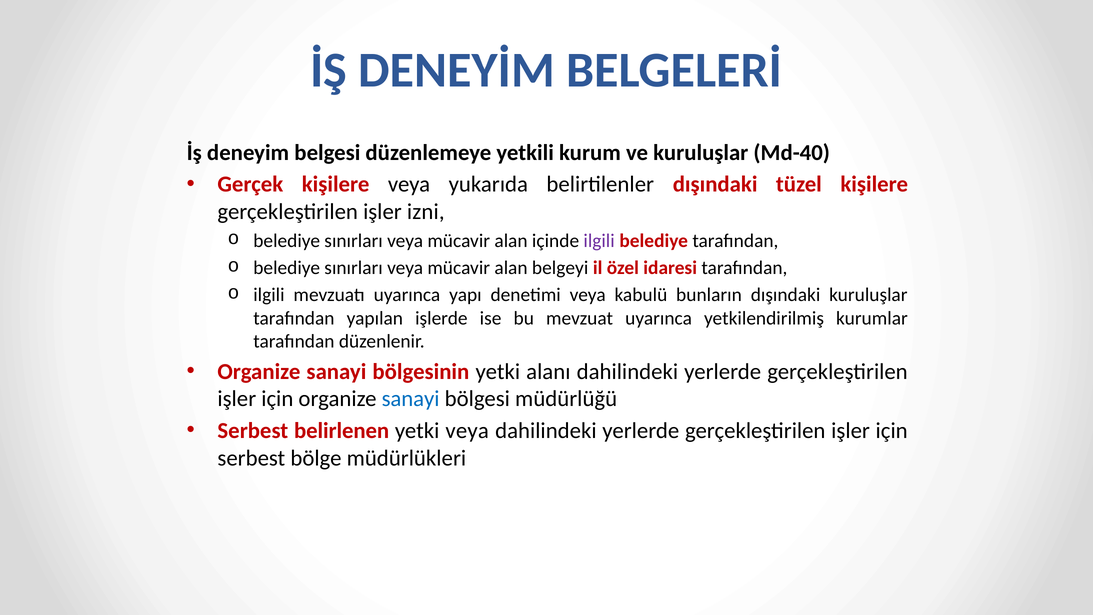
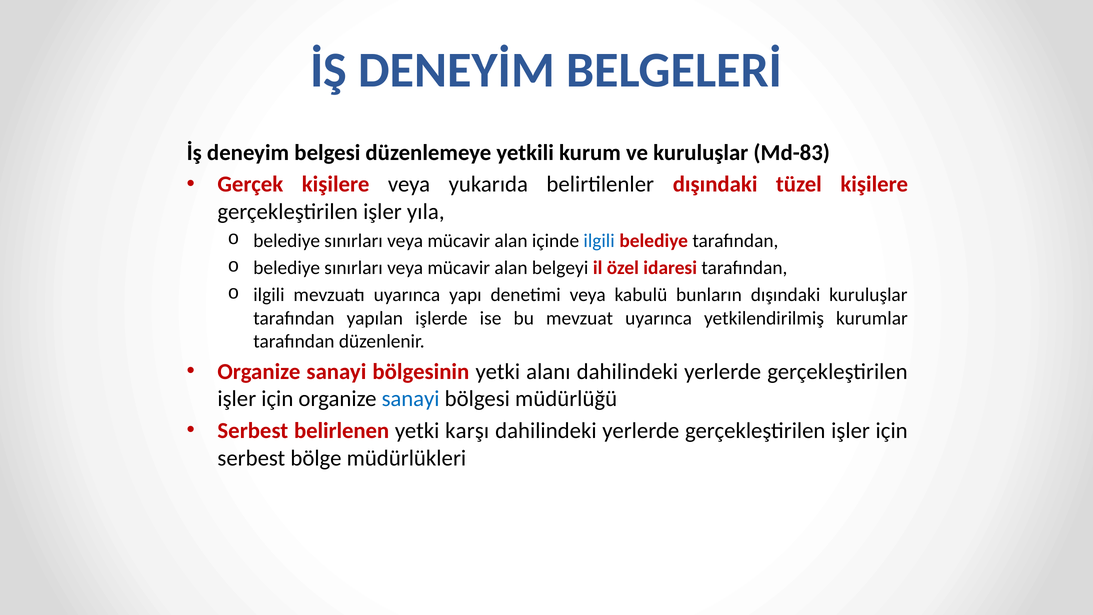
Md-40: Md-40 -> Md-83 (792, 152)
izni: izni -> yıla (426, 212)
ilgili colour: purple -> blue (599, 241)
yetki veya: veya -> karşı (467, 431)
